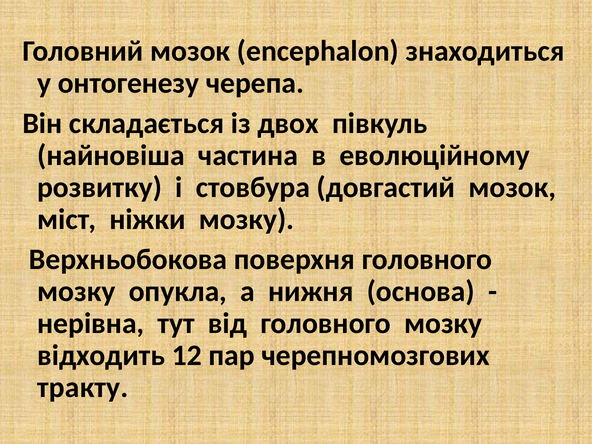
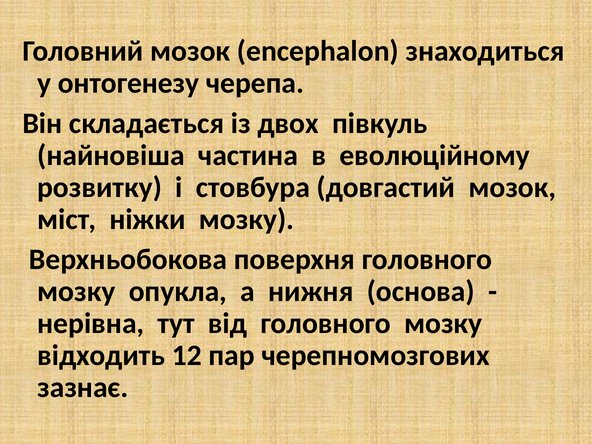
тракту: тракту -> зазнає (83, 387)
